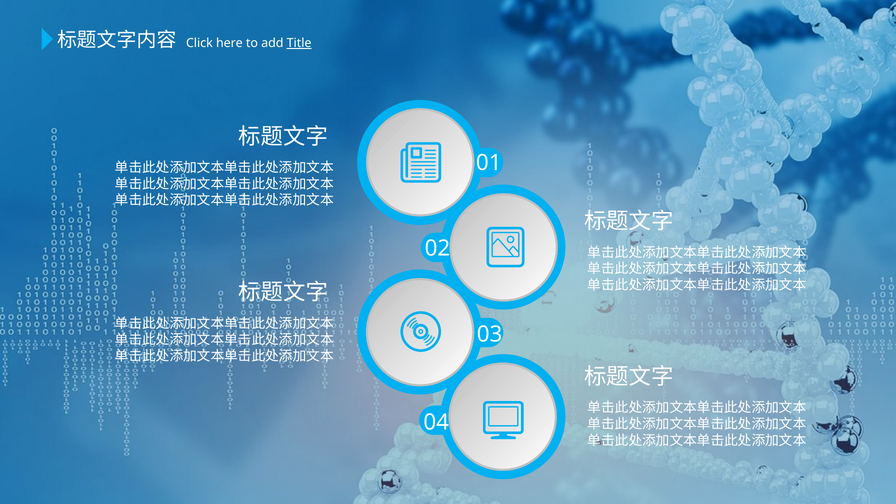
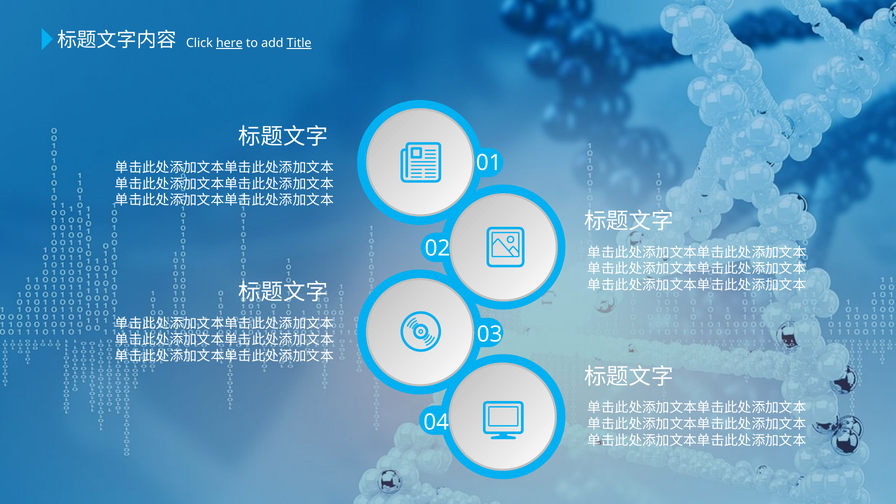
here underline: none -> present (229, 43)
